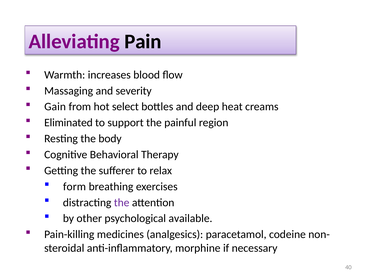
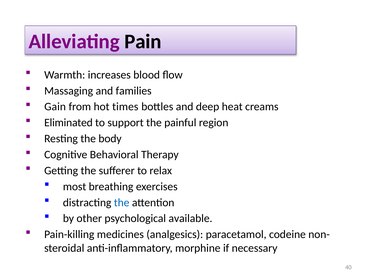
severity: severity -> families (134, 91)
select: select -> times (125, 107)
form: form -> most (75, 187)
the colour: purple -> blue (122, 203)
